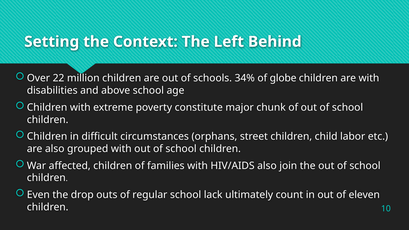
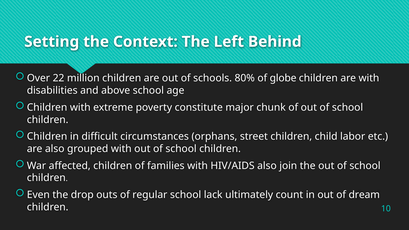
34%: 34% -> 80% (245, 78)
eleven: eleven -> dream (364, 195)
